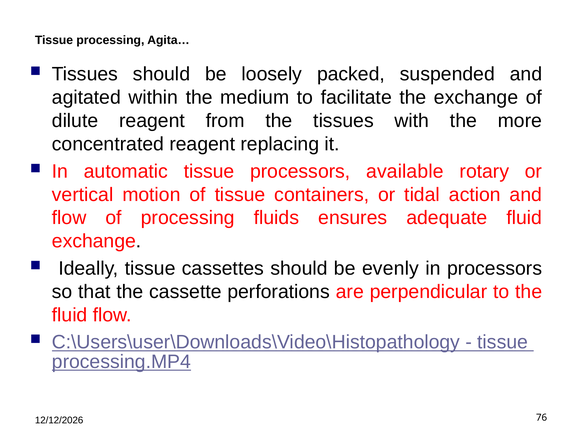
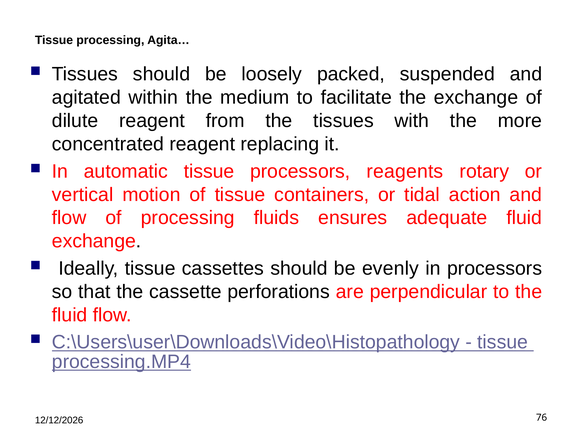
available: available -> reagents (405, 171)
